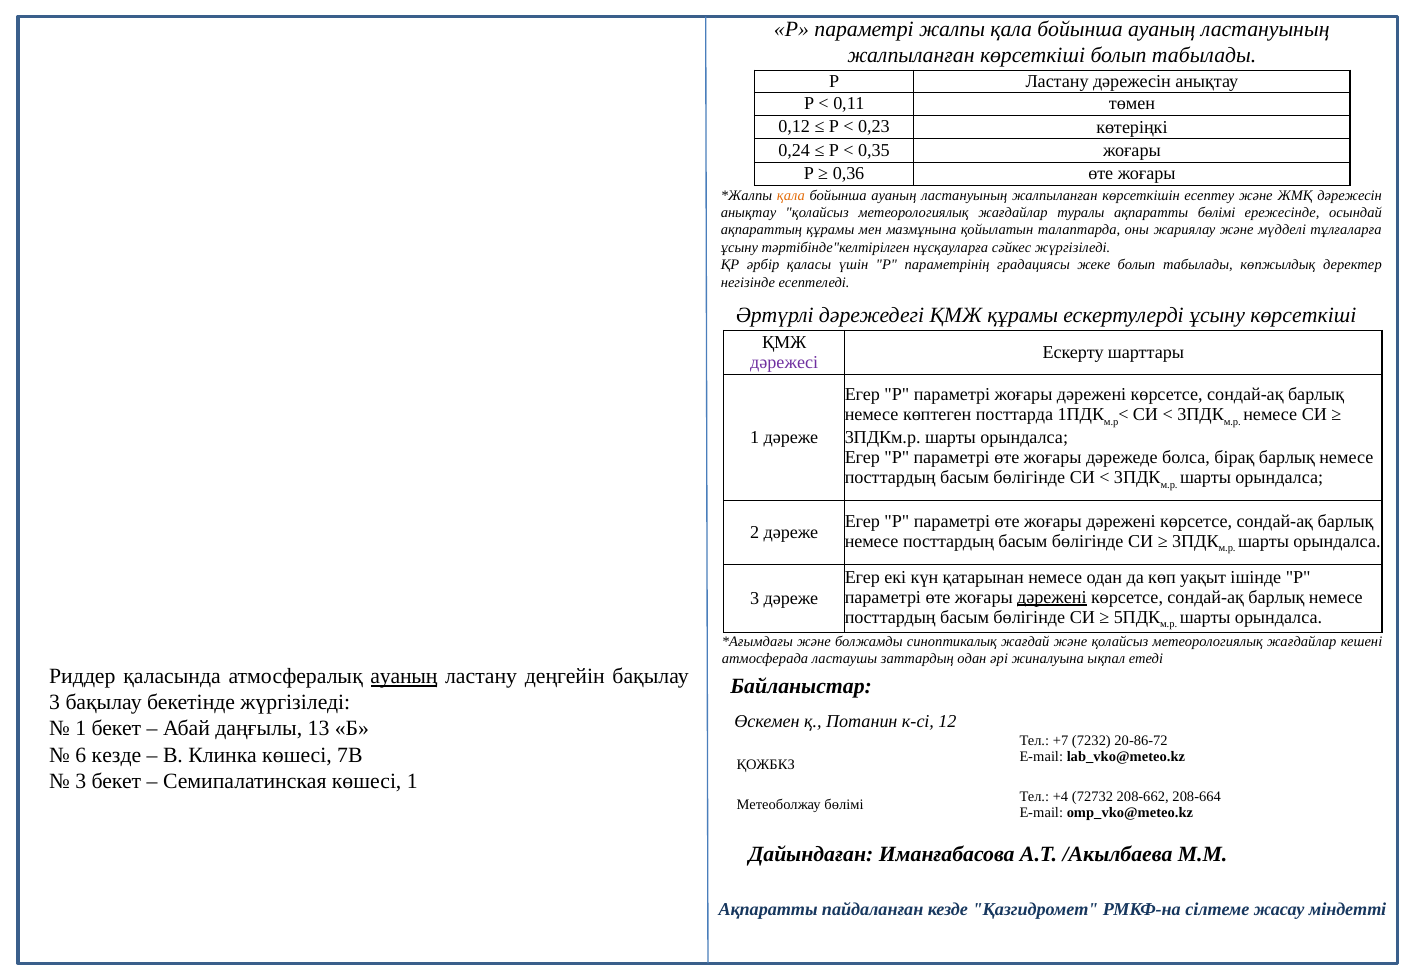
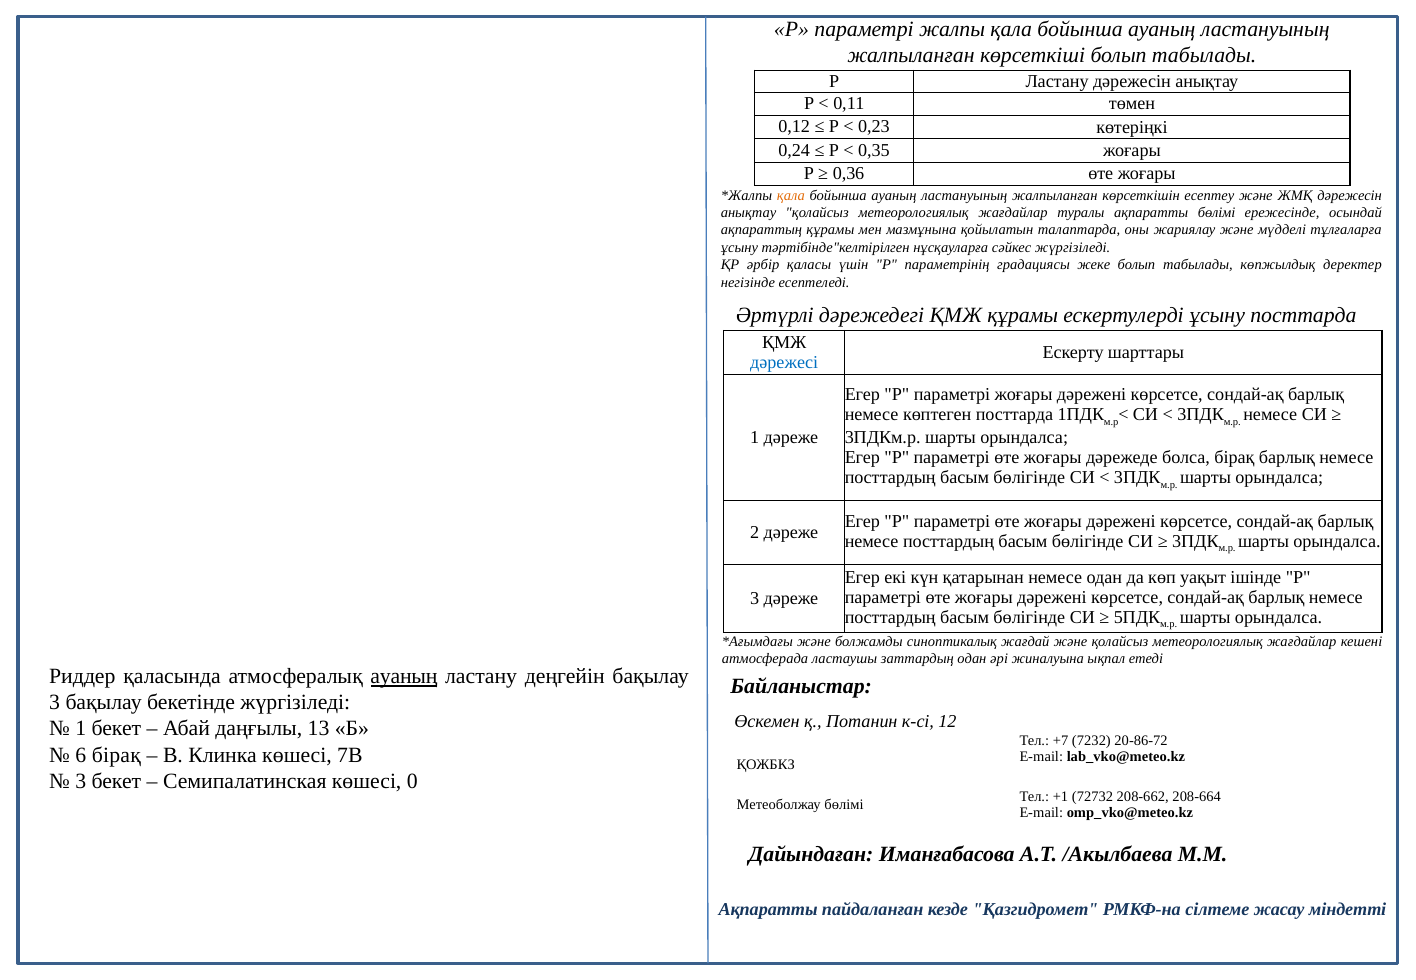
ұсыну көрсеткіші: көрсеткіші -> посттарда (1303, 316)
дәрежесі colour: purple -> blue (784, 362)
дәрежені underline: present -> none (1052, 597)
6 кезде: кезде -> бірақ (116, 755)
көшесі 1: 1 -> 0 (412, 781)
+4: +4 -> +1 (1061, 797)
